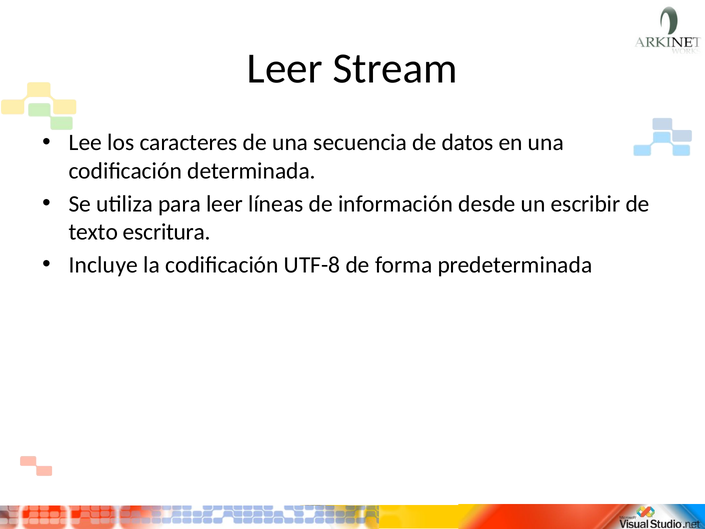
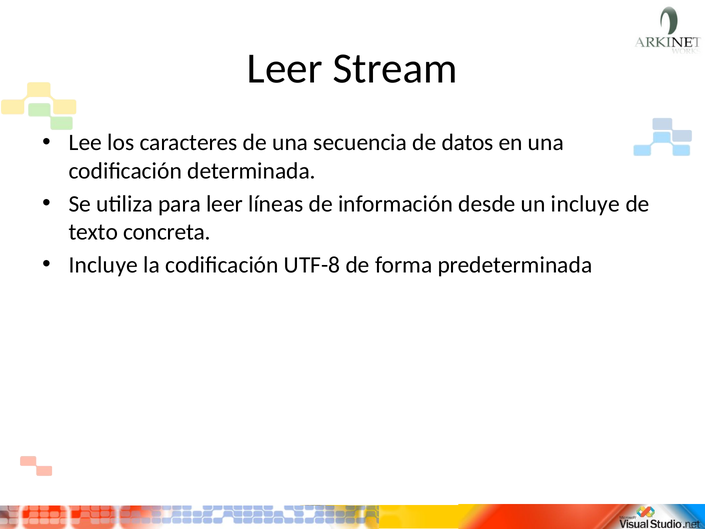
un escribir: escribir -> incluye (585, 204)
escritura: escritura -> concreta (167, 232)
